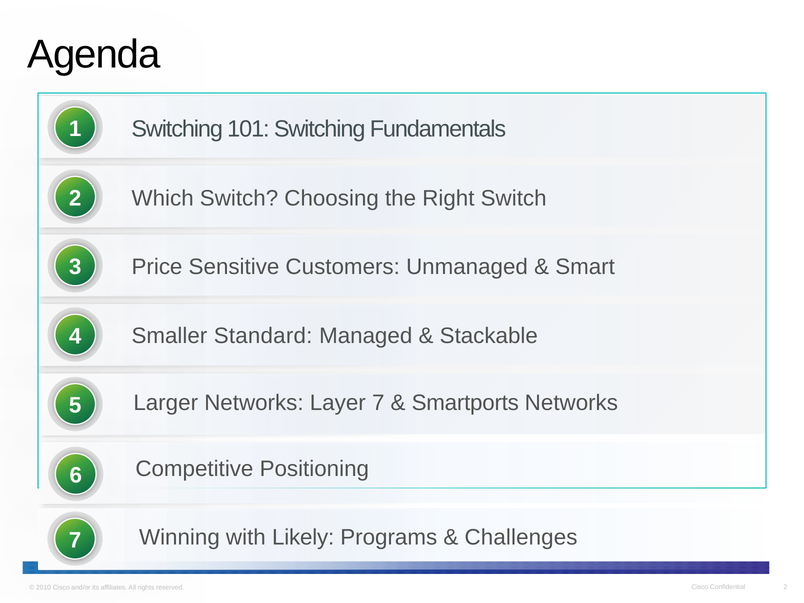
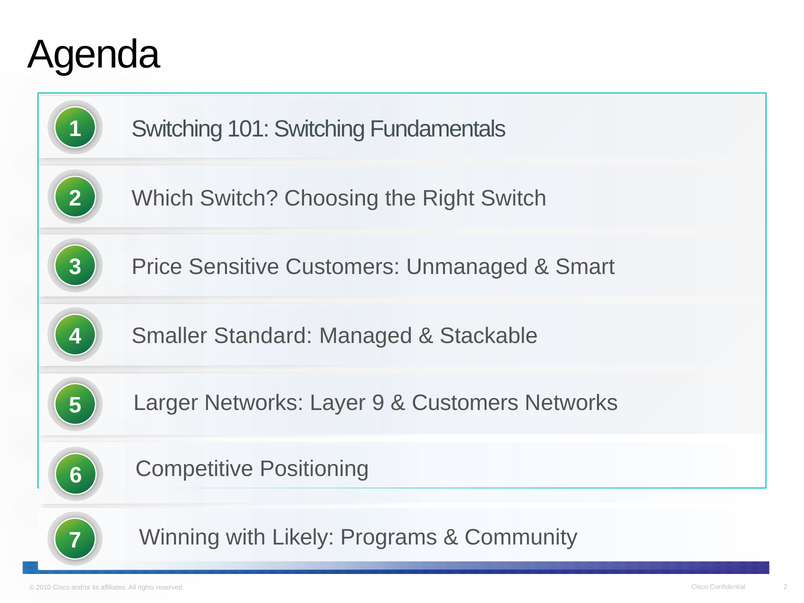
Layer 7: 7 -> 9 (378, 403)
Smartports: Smartports -> Customers (465, 403)
Challenges: Challenges -> Community (521, 538)
